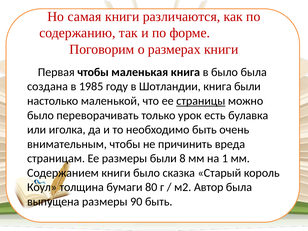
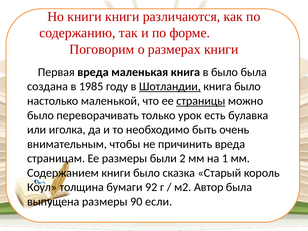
Но самая: самая -> книги (85, 17)
Первая чтобы: чтобы -> вреда (93, 72)
Шотландии underline: none -> present (170, 87)
книга были: были -> было (247, 87)
8: 8 -> 2 (182, 158)
80: 80 -> 92 (151, 187)
90 быть: быть -> если (159, 202)
